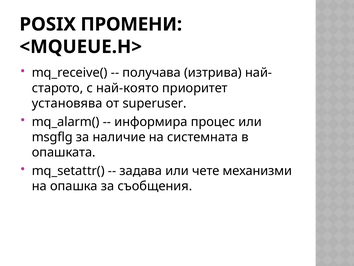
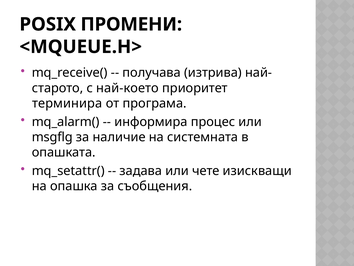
най-която: най-която -> най-което (127, 88)
установява: установява -> терминира (67, 103)
superuser: superuser -> програма (155, 103)
механизми: механизми -> изискващи (257, 171)
